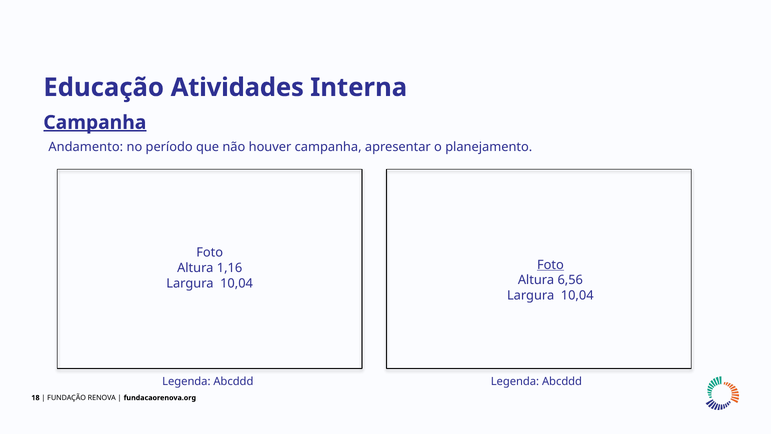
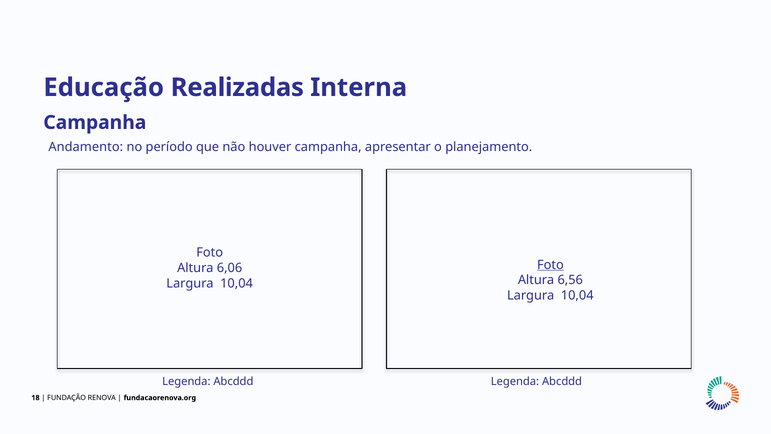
Atividades: Atividades -> Realizadas (237, 87)
Campanha underline: present -> none (95, 122)
1,16: 1,16 -> 6,06 (230, 268)
